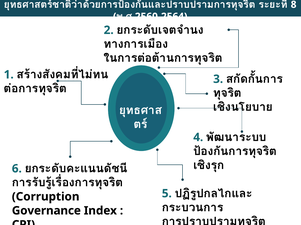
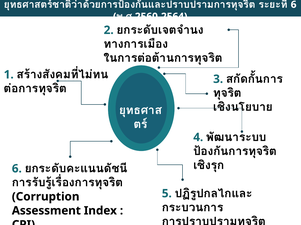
8: 8 -> 6 (294, 5)
Governance: Governance -> Assessment (46, 211)
